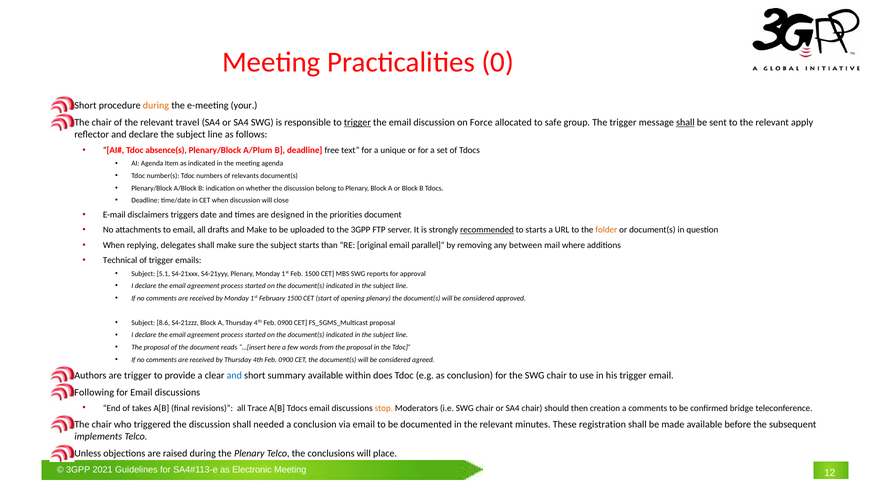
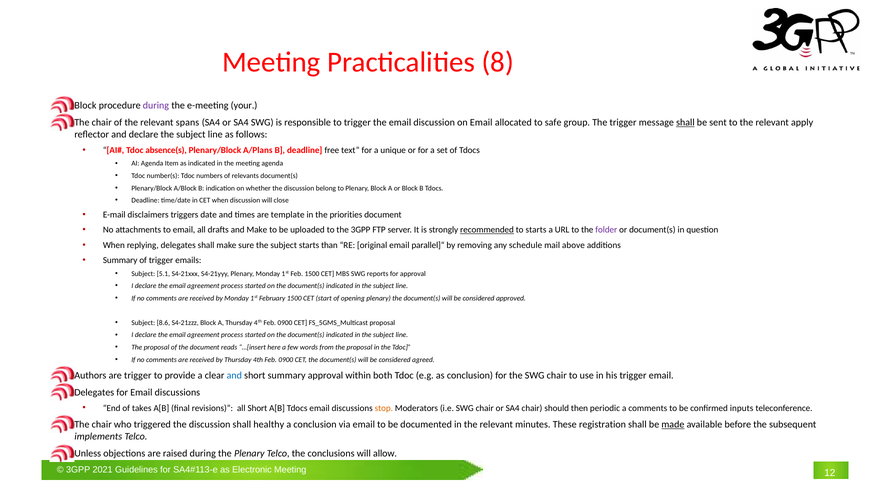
0: 0 -> 8 (498, 62)
Short: Short -> Block (85, 106)
during colour: orange -> purple (156, 106)
travel: travel -> spans (188, 123)
trigger underline: present -> none (357, 123)
on Force: Force -> Email (481, 123)
A/Plum: A/Plum -> A/Plans (258, 150)
designed: designed -> template (288, 215)
folder colour: orange -> purple (606, 230)
between: between -> schedule (526, 245)
where: where -> above (573, 245)
Technical: Technical -> Summary (120, 260)
summary available: available -> approval (326, 375)
does: does -> both (383, 375)
Following: Following -> Delegates (94, 392)
all Trace: Trace -> Short (257, 408)
creation: creation -> periodic (605, 408)
bridge: bridge -> inputs (742, 408)
needed: needed -> healthy (269, 424)
made underline: none -> present (673, 424)
place: place -> allow (385, 453)
